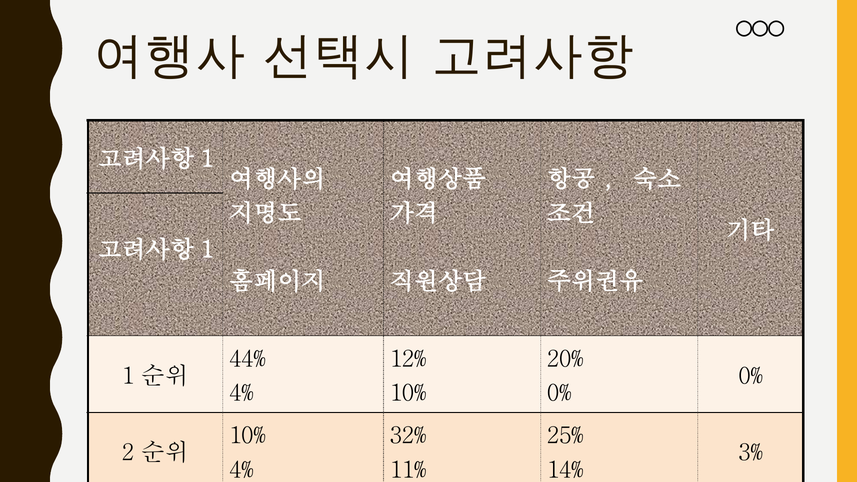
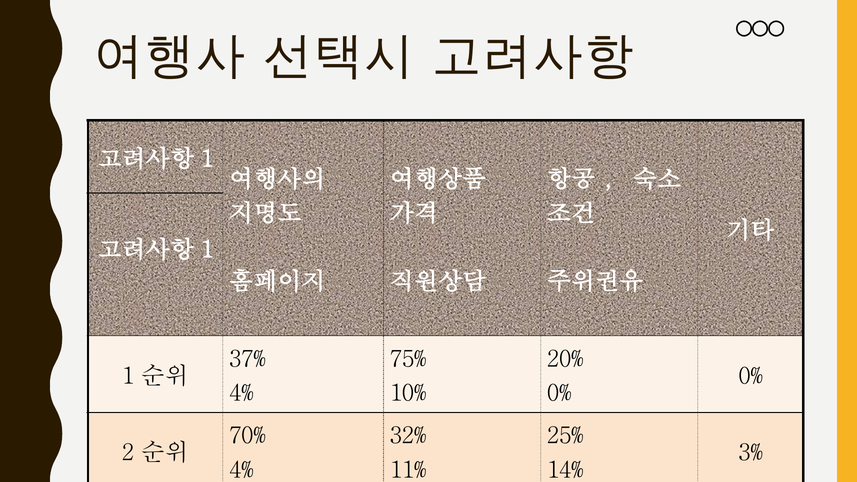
44%: 44% -> 37% (247, 359)
12%: 12% -> 75% (408, 359)
10%: 10% -> 70% (247, 436)
